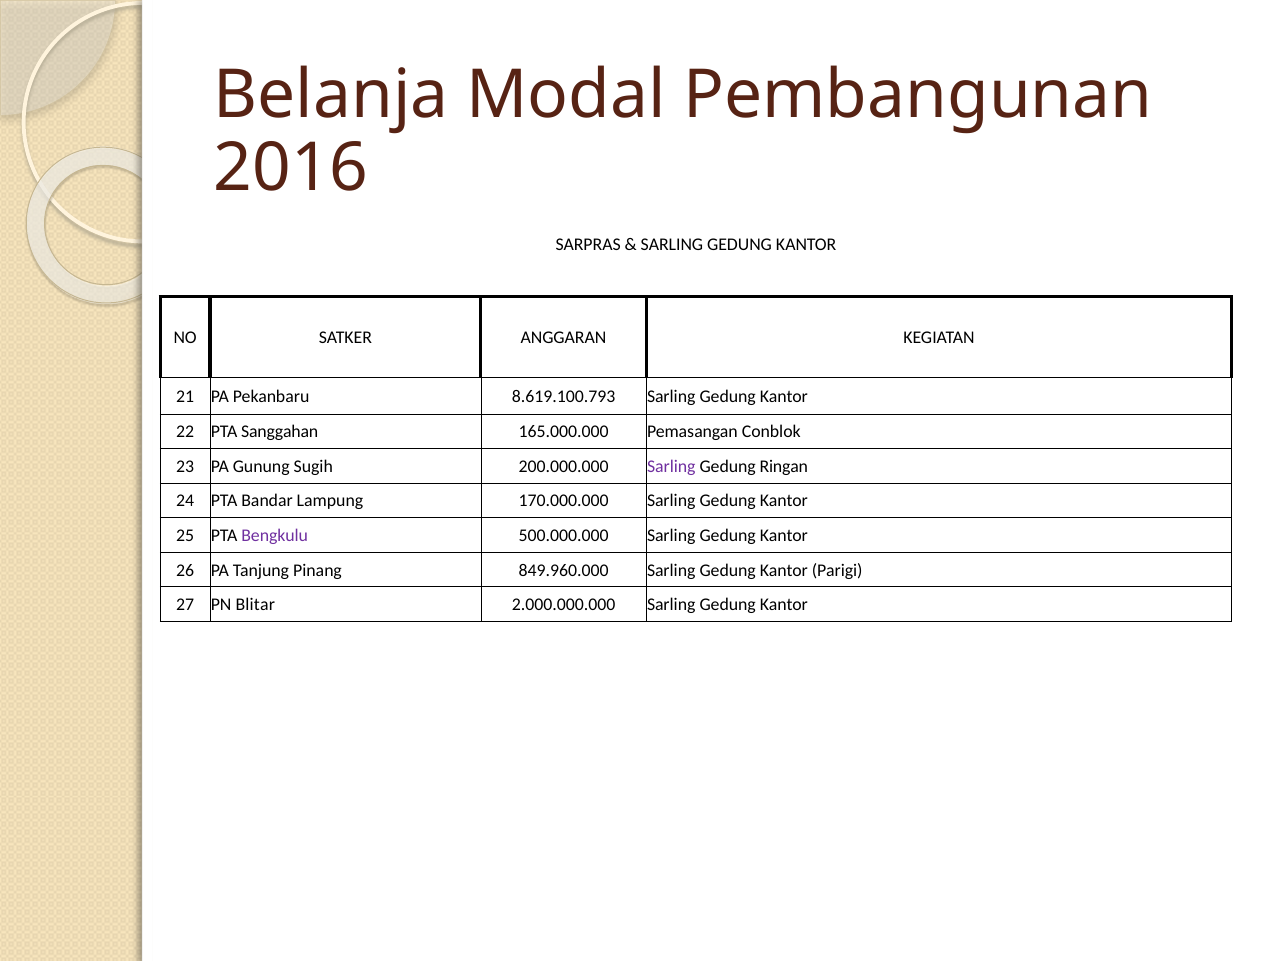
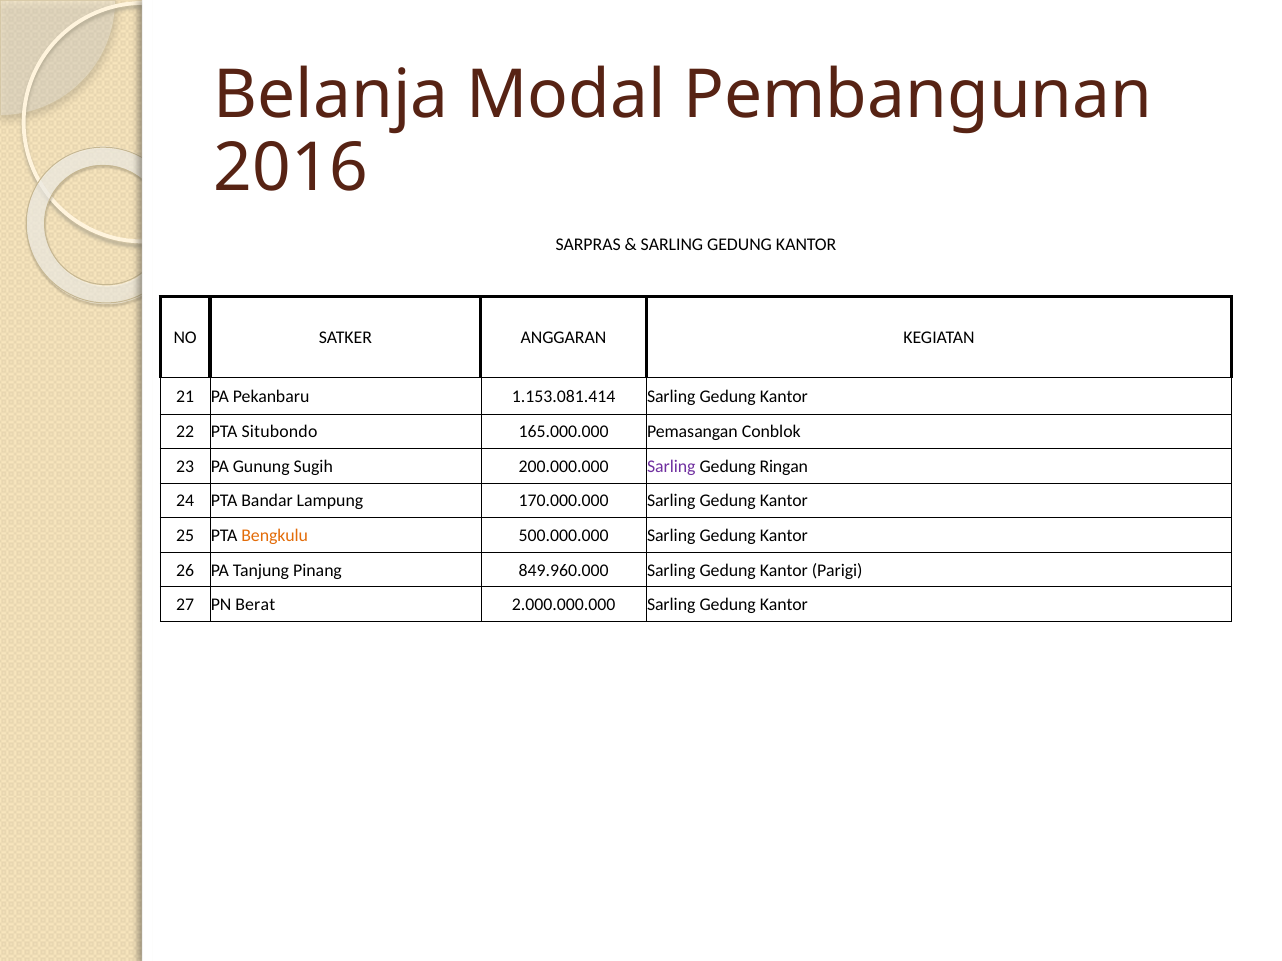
8.619.100.793: 8.619.100.793 -> 1.153.081.414 (564, 397)
Sanggahan: Sanggahan -> Situbondo (280, 432)
Bengkulu colour: purple -> orange (275, 536)
Blitar: Blitar -> Berat (255, 605)
